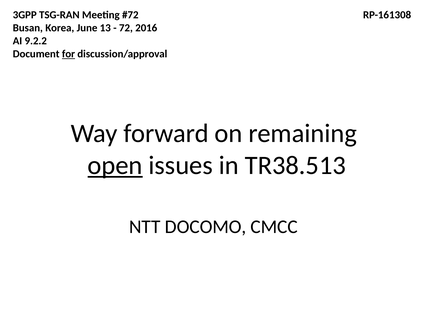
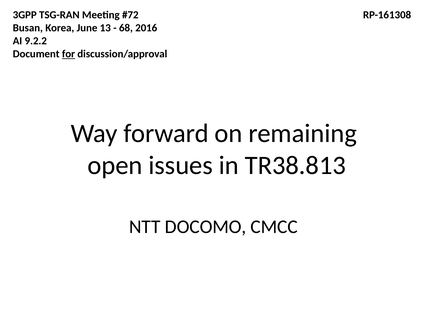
72: 72 -> 68 (126, 28)
open underline: present -> none (115, 165)
TR38.513: TR38.513 -> TR38.813 (295, 165)
